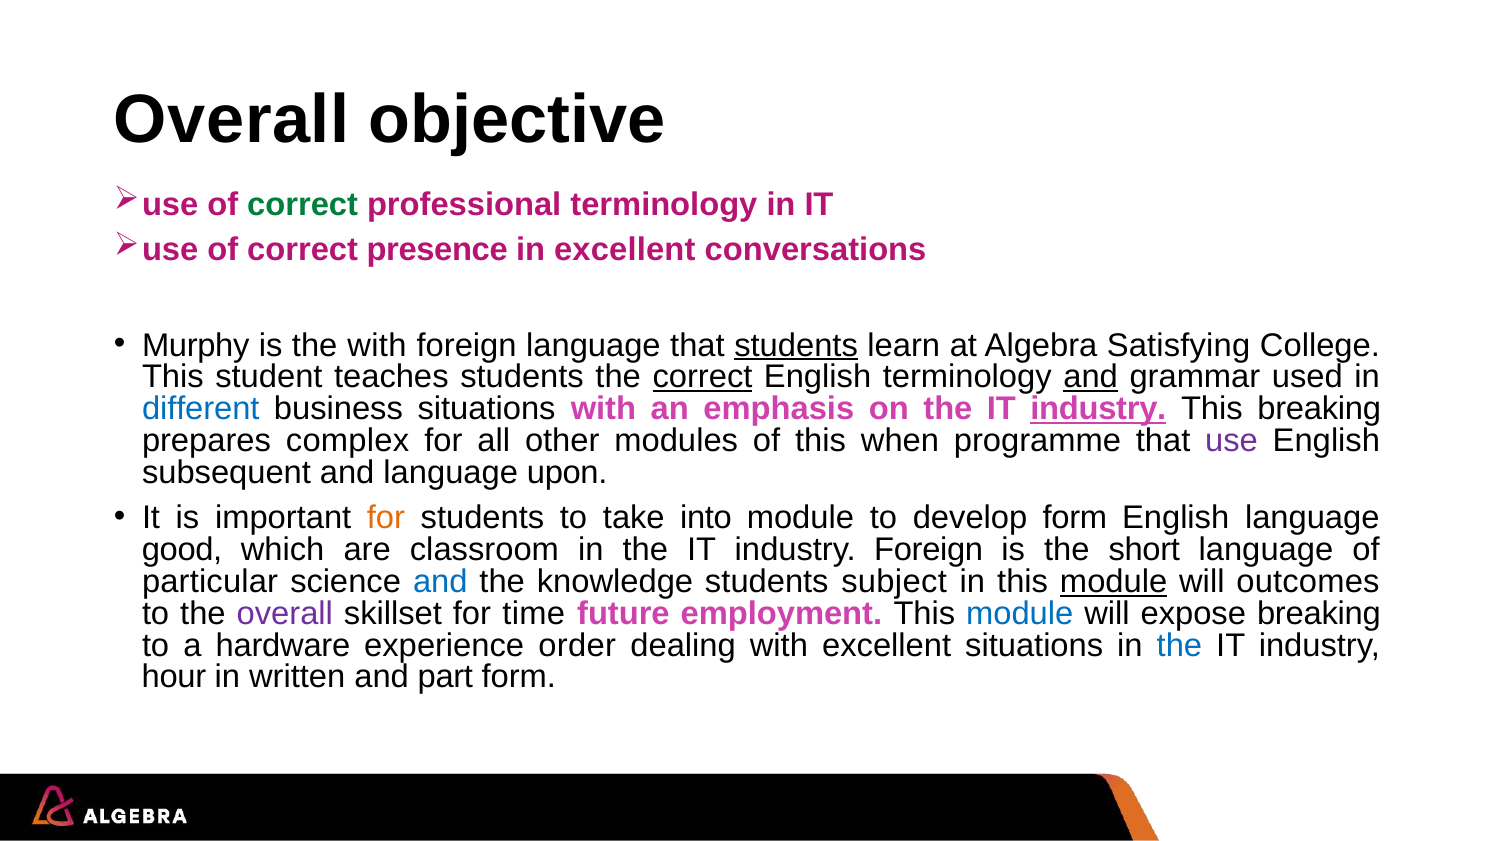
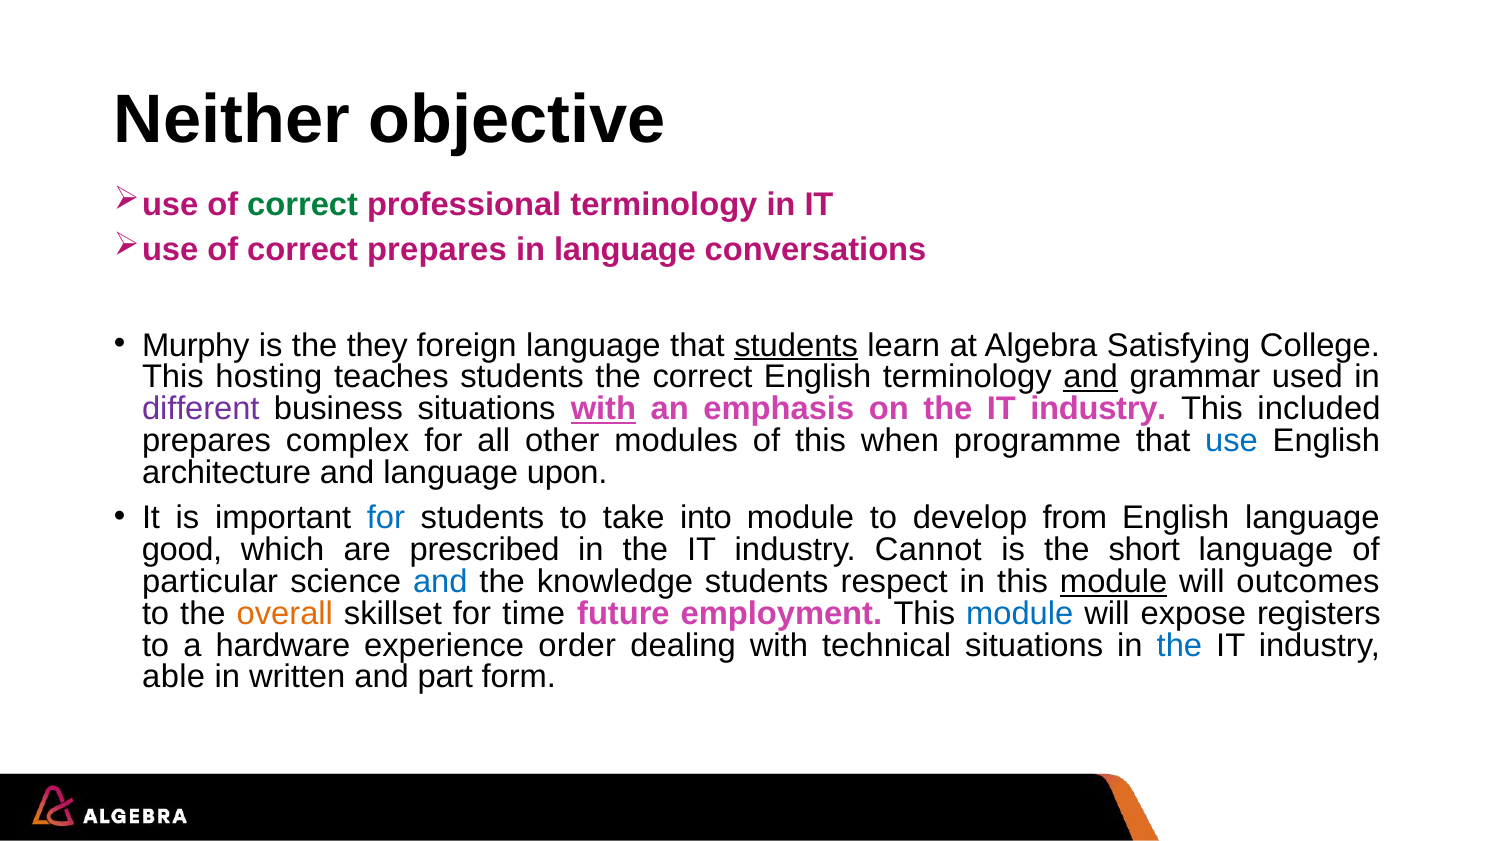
Overall: Overall -> Neither (232, 120)
correct presence: presence -> prepares (437, 250)
in excellent: excellent -> language (625, 250)
the with: with -> they (377, 345)
student: student -> hosting (269, 377)
correct underline: present -> none (702, 377)
different colour: blue -> purple (201, 409)
with underline: none -> present (603, 409)
industry underline: present -> none (1098, 409)
This breaking: breaking -> included (1319, 409)
use colour: purple -> blue (1232, 441)
subsequent: subsequent -> architecture (227, 472)
for colour: orange -> blue (386, 518)
develop form: form -> from (1075, 518)
classroom: classroom -> prescribed (485, 550)
industry Foreign: Foreign -> Cannot (928, 550)
subject: subject -> respect (894, 582)
overall colour: purple -> orange (285, 613)
expose breaking: breaking -> registers (1319, 613)
with excellent: excellent -> technical (887, 645)
hour: hour -> able (174, 677)
